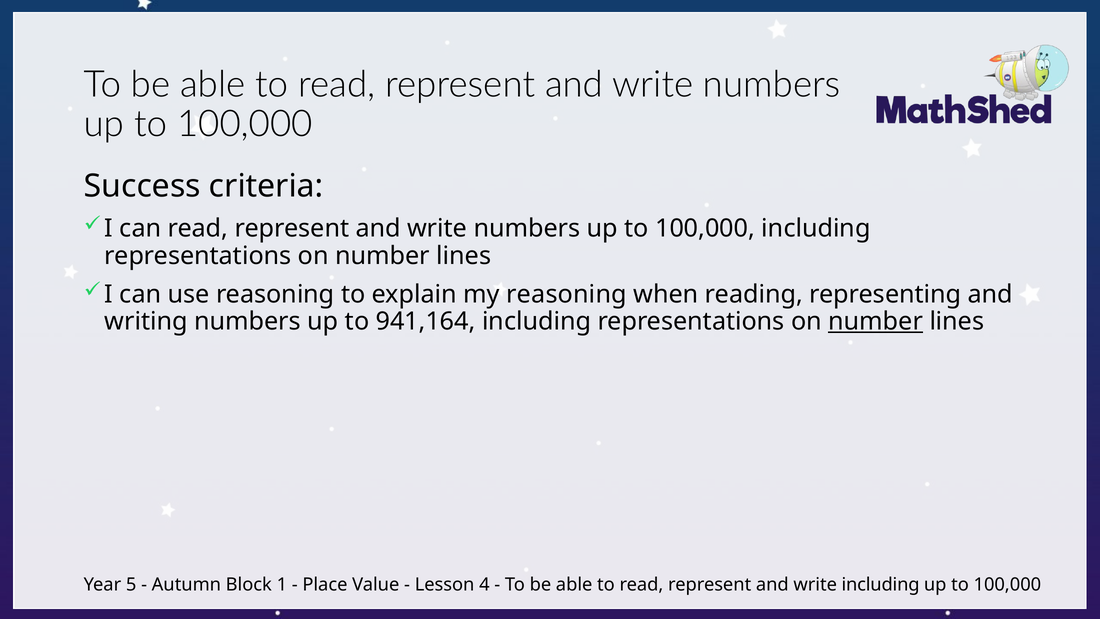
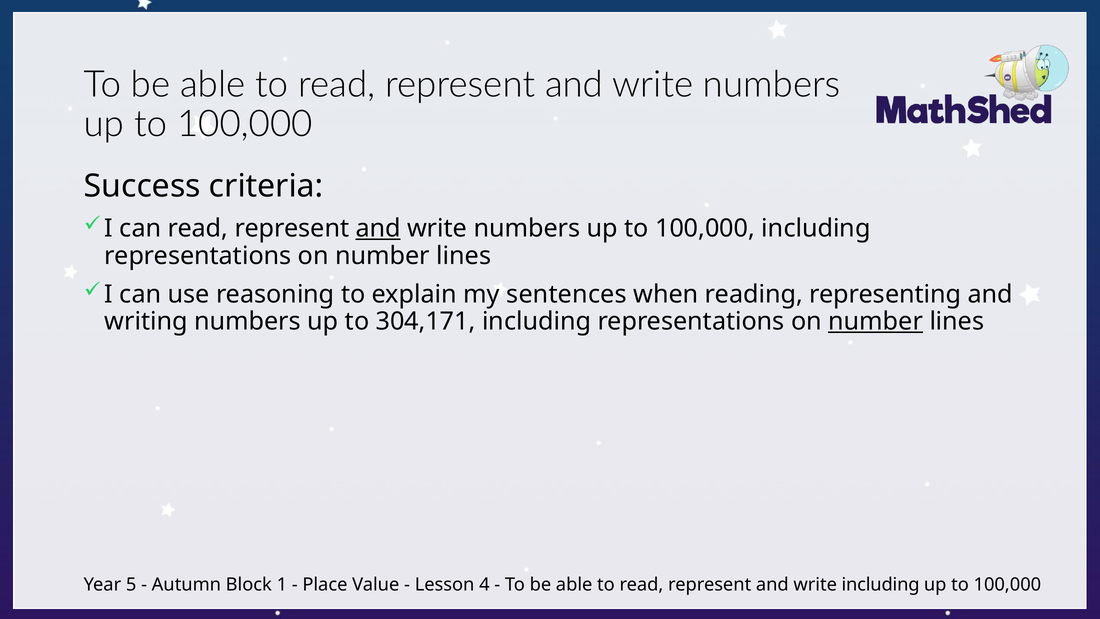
and underline: none -> present (378, 228)
my reasoning: reasoning -> sentences (567, 294)
941,164: 941,164 -> 304,171 (426, 322)
